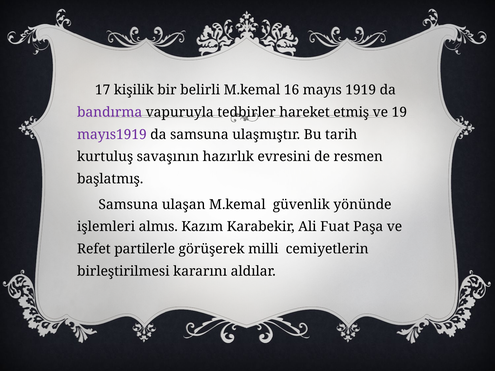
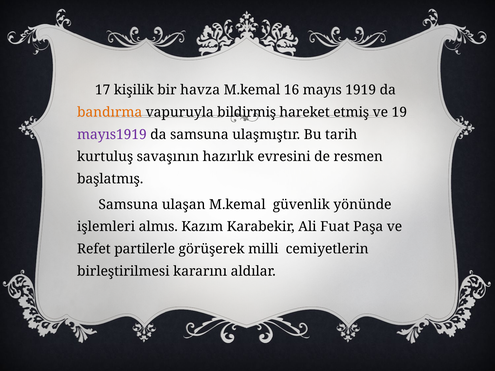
belirli: belirli -> havza (200, 90)
bandırma colour: purple -> orange (110, 112)
tedbirler: tedbirler -> bildirmiş (247, 112)
